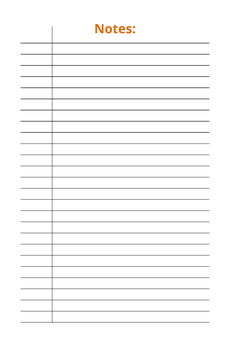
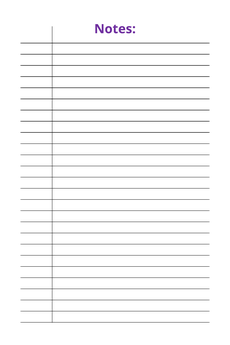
Notes colour: orange -> purple (115, 29)
